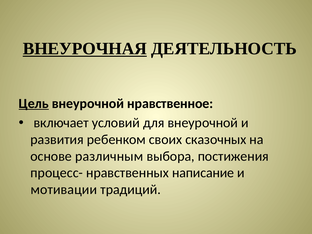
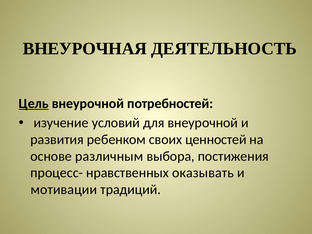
ВНЕУРОЧНАЯ underline: present -> none (85, 49)
нравственное: нравственное -> потребностей (170, 103)
включает: включает -> изучение (61, 123)
сказочных: сказочных -> ценностей (216, 140)
написание: написание -> оказывать (203, 173)
